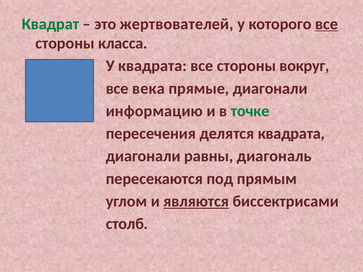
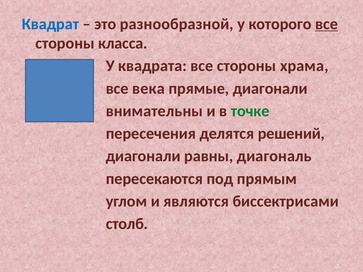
Квадрат colour: green -> blue (50, 24)
жертвователей: жертвователей -> разнообразной (177, 24)
вокруг: вокруг -> храма (304, 66)
информацию: информацию -> внимательны (154, 111)
делятся квадрата: квадрата -> решений (291, 134)
являются underline: present -> none (196, 201)
